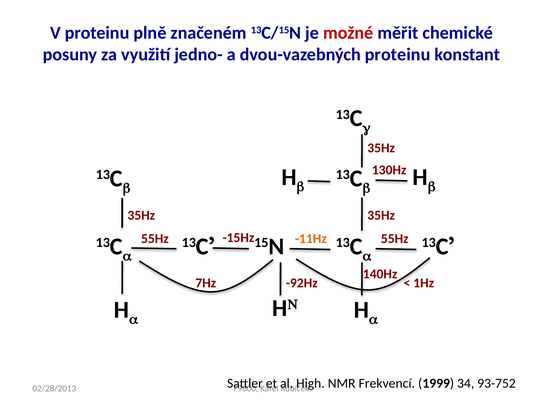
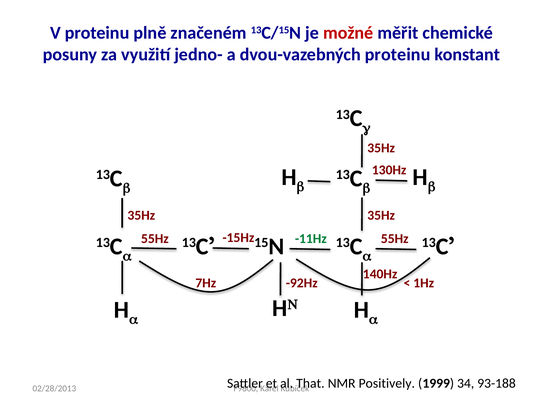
-11Hz colour: orange -> green (311, 239)
High: High -> That (310, 383)
Frekvencí: Frekvencí -> Positively (387, 383)
93-752: 93-752 -> 93-188 (497, 383)
